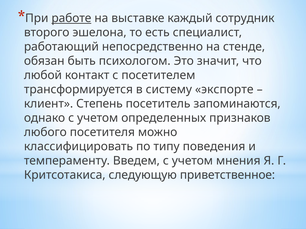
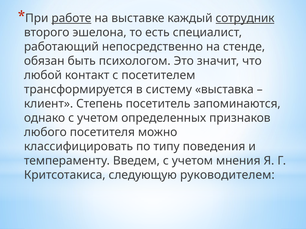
сотрудник underline: none -> present (245, 18)
экспорте: экспорте -> выставка (224, 90)
приветственное: приветственное -> руководителем (227, 175)
